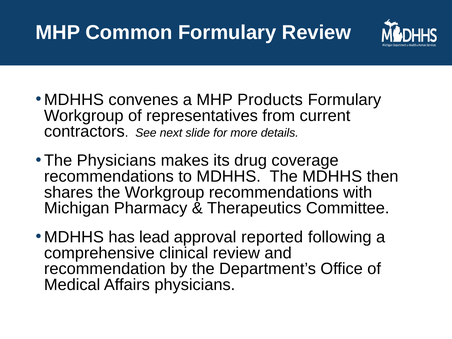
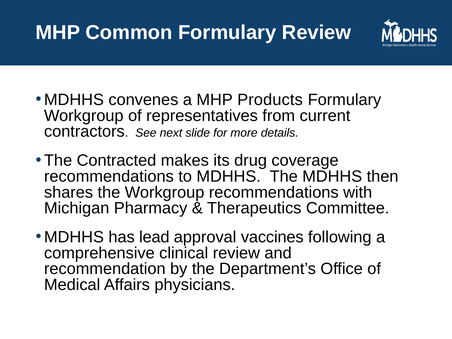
The Physicians: Physicians -> Contracted (116, 161)
reported: reported -> vaccines (272, 237)
